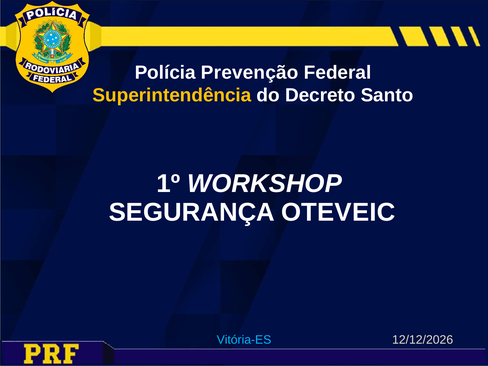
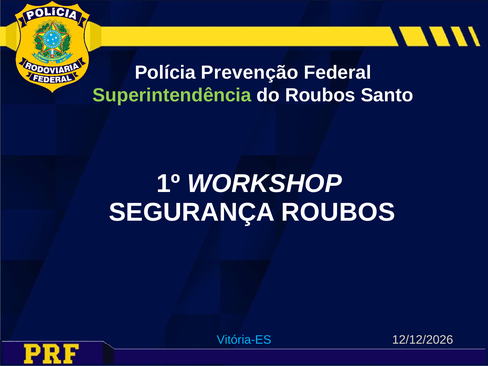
Superintendência colour: yellow -> light green (172, 95)
do Decreto: Decreto -> Roubos (320, 95)
SEGURANÇA OTEVEIC: OTEVEIC -> ROUBOS (338, 212)
